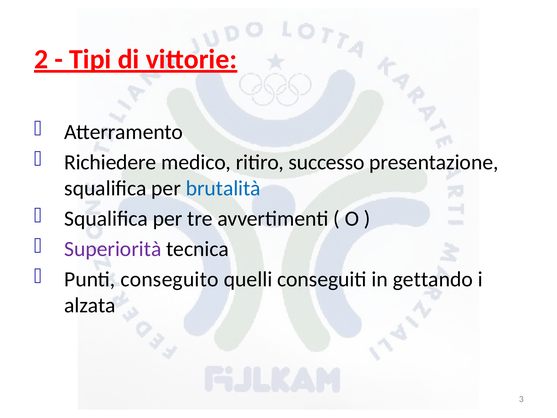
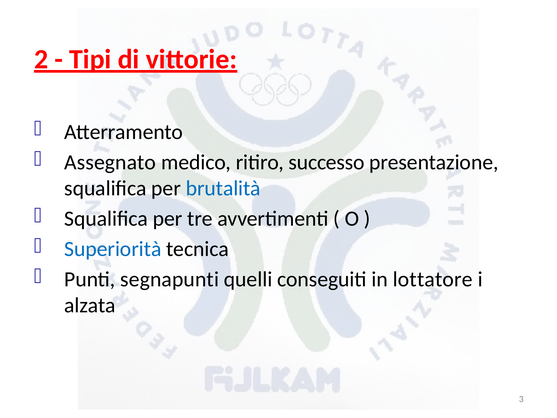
Richiedere: Richiedere -> Assegnato (110, 162)
Superiorità colour: purple -> blue (113, 249)
conseguito: conseguito -> segnapunti (170, 279)
gettando: gettando -> lottatore (433, 279)
